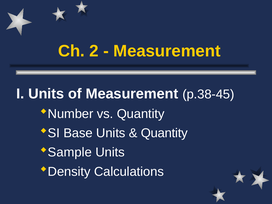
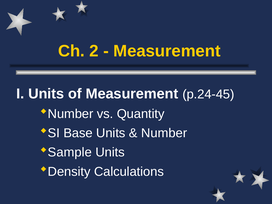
p.38-45: p.38-45 -> p.24-45 (208, 94)
Quantity: Quantity -> Number (164, 133)
